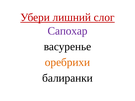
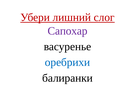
оребрихи colour: orange -> blue (67, 62)
